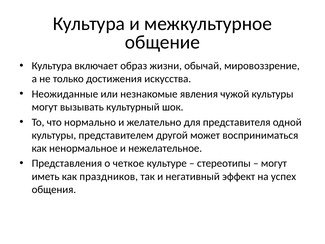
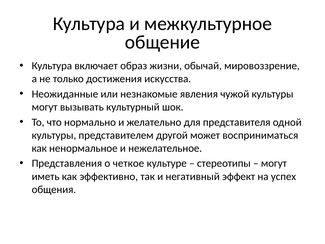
праздников: праздников -> эффективно (109, 176)
